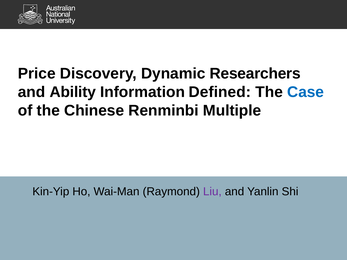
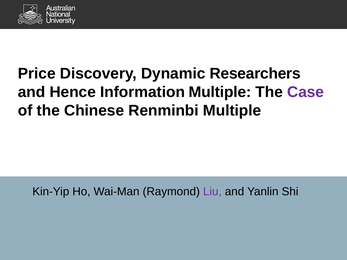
Ability: Ability -> Hence (73, 92)
Information Defined: Defined -> Multiple (220, 92)
Case colour: blue -> purple (306, 92)
